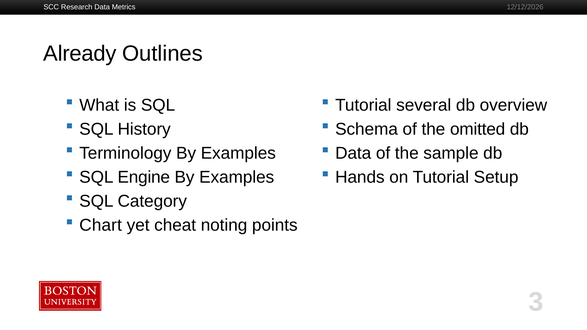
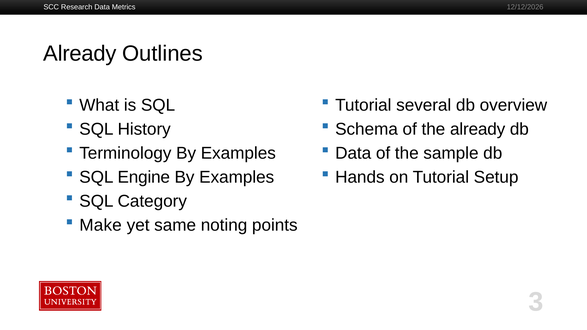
the omitted: omitted -> already (478, 129)
Chart: Chart -> Make (101, 225)
cheat: cheat -> same (175, 225)
